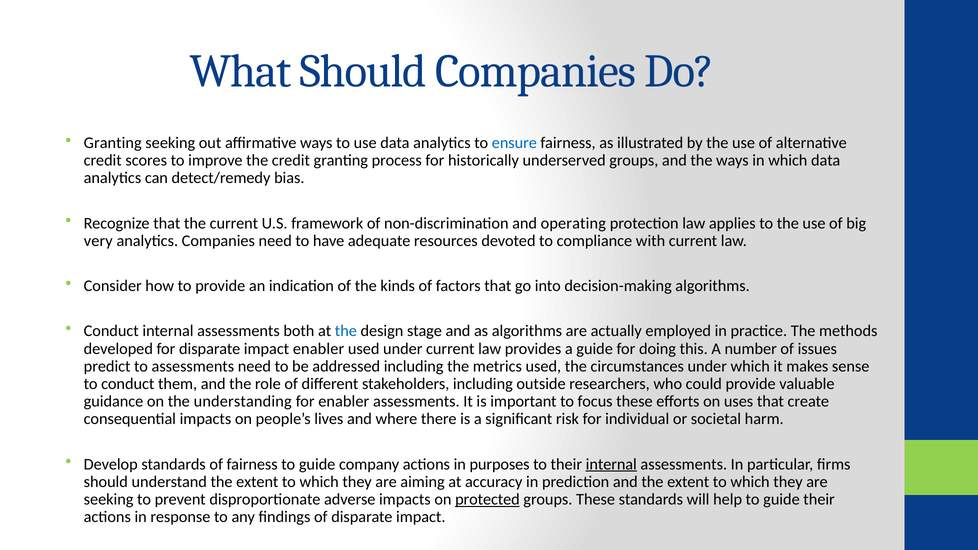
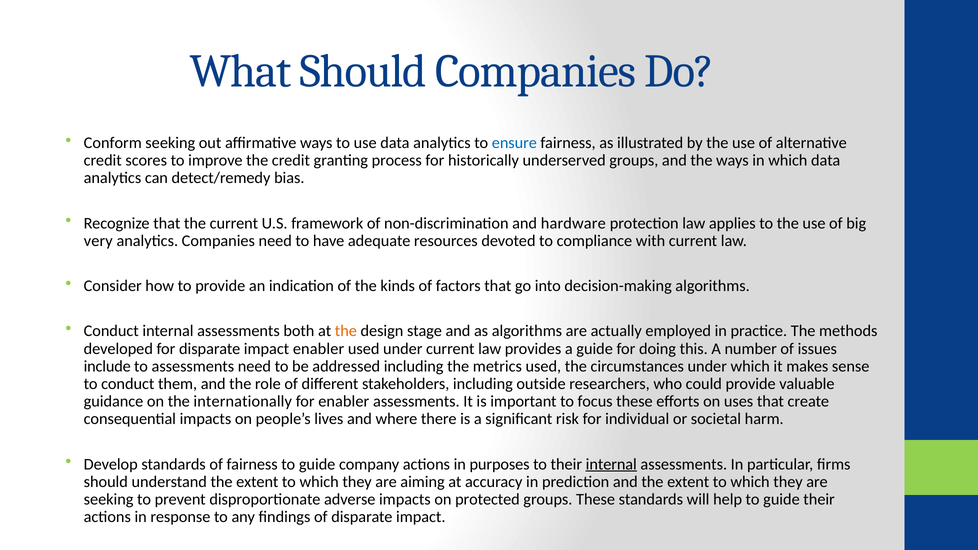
Granting: Granting -> Conform (113, 143)
operating: operating -> hardware (573, 223)
the colour: blue -> orange (346, 331)
predict: predict -> include (107, 366)
understanding: understanding -> internationally (243, 402)
protected underline: present -> none (487, 499)
